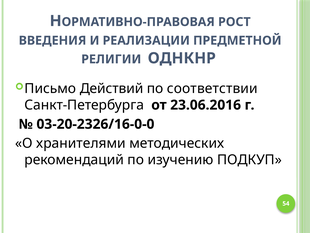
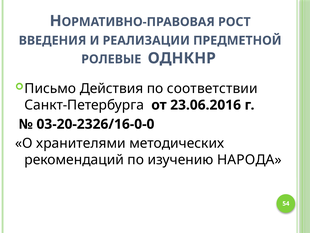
РЕЛИГИИ: РЕЛИГИИ -> РОЛЕВЫЕ (111, 59)
Действий: Действий -> Действия (112, 88)
ПОДКУП: ПОДКУП -> НАРОДА (249, 160)
